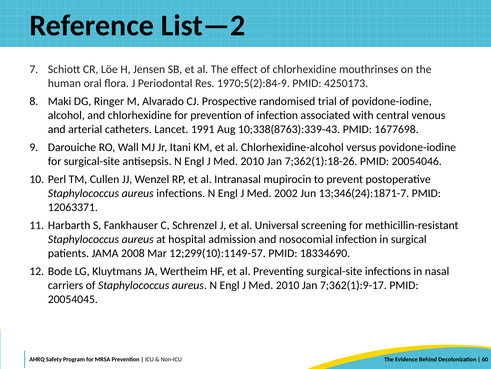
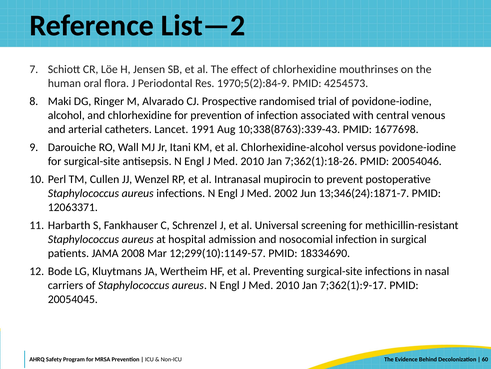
4250173: 4250173 -> 4254573 (346, 83)
